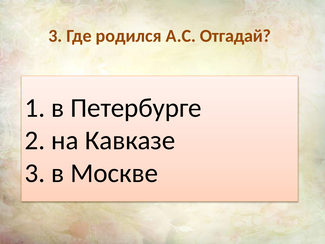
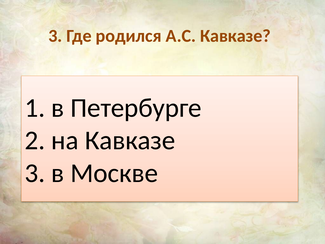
А.С Отгадай: Отгадай -> Кавказе (235, 36)
